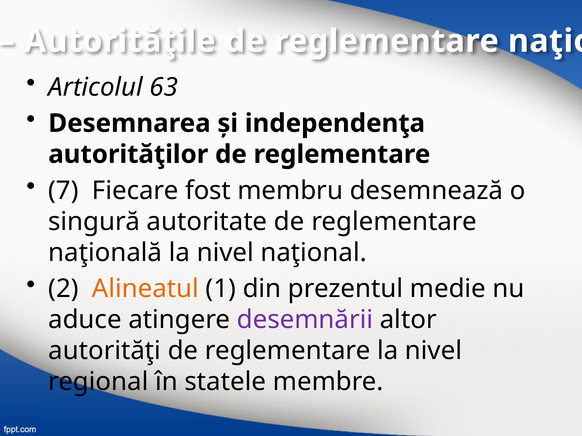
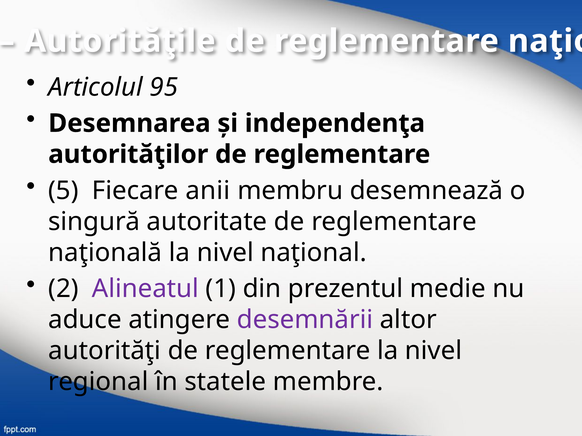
63: 63 -> 95 (164, 87)
7: 7 -> 5 (63, 191)
fost: fost -> anii (208, 191)
Alineatul colour: orange -> purple (145, 289)
